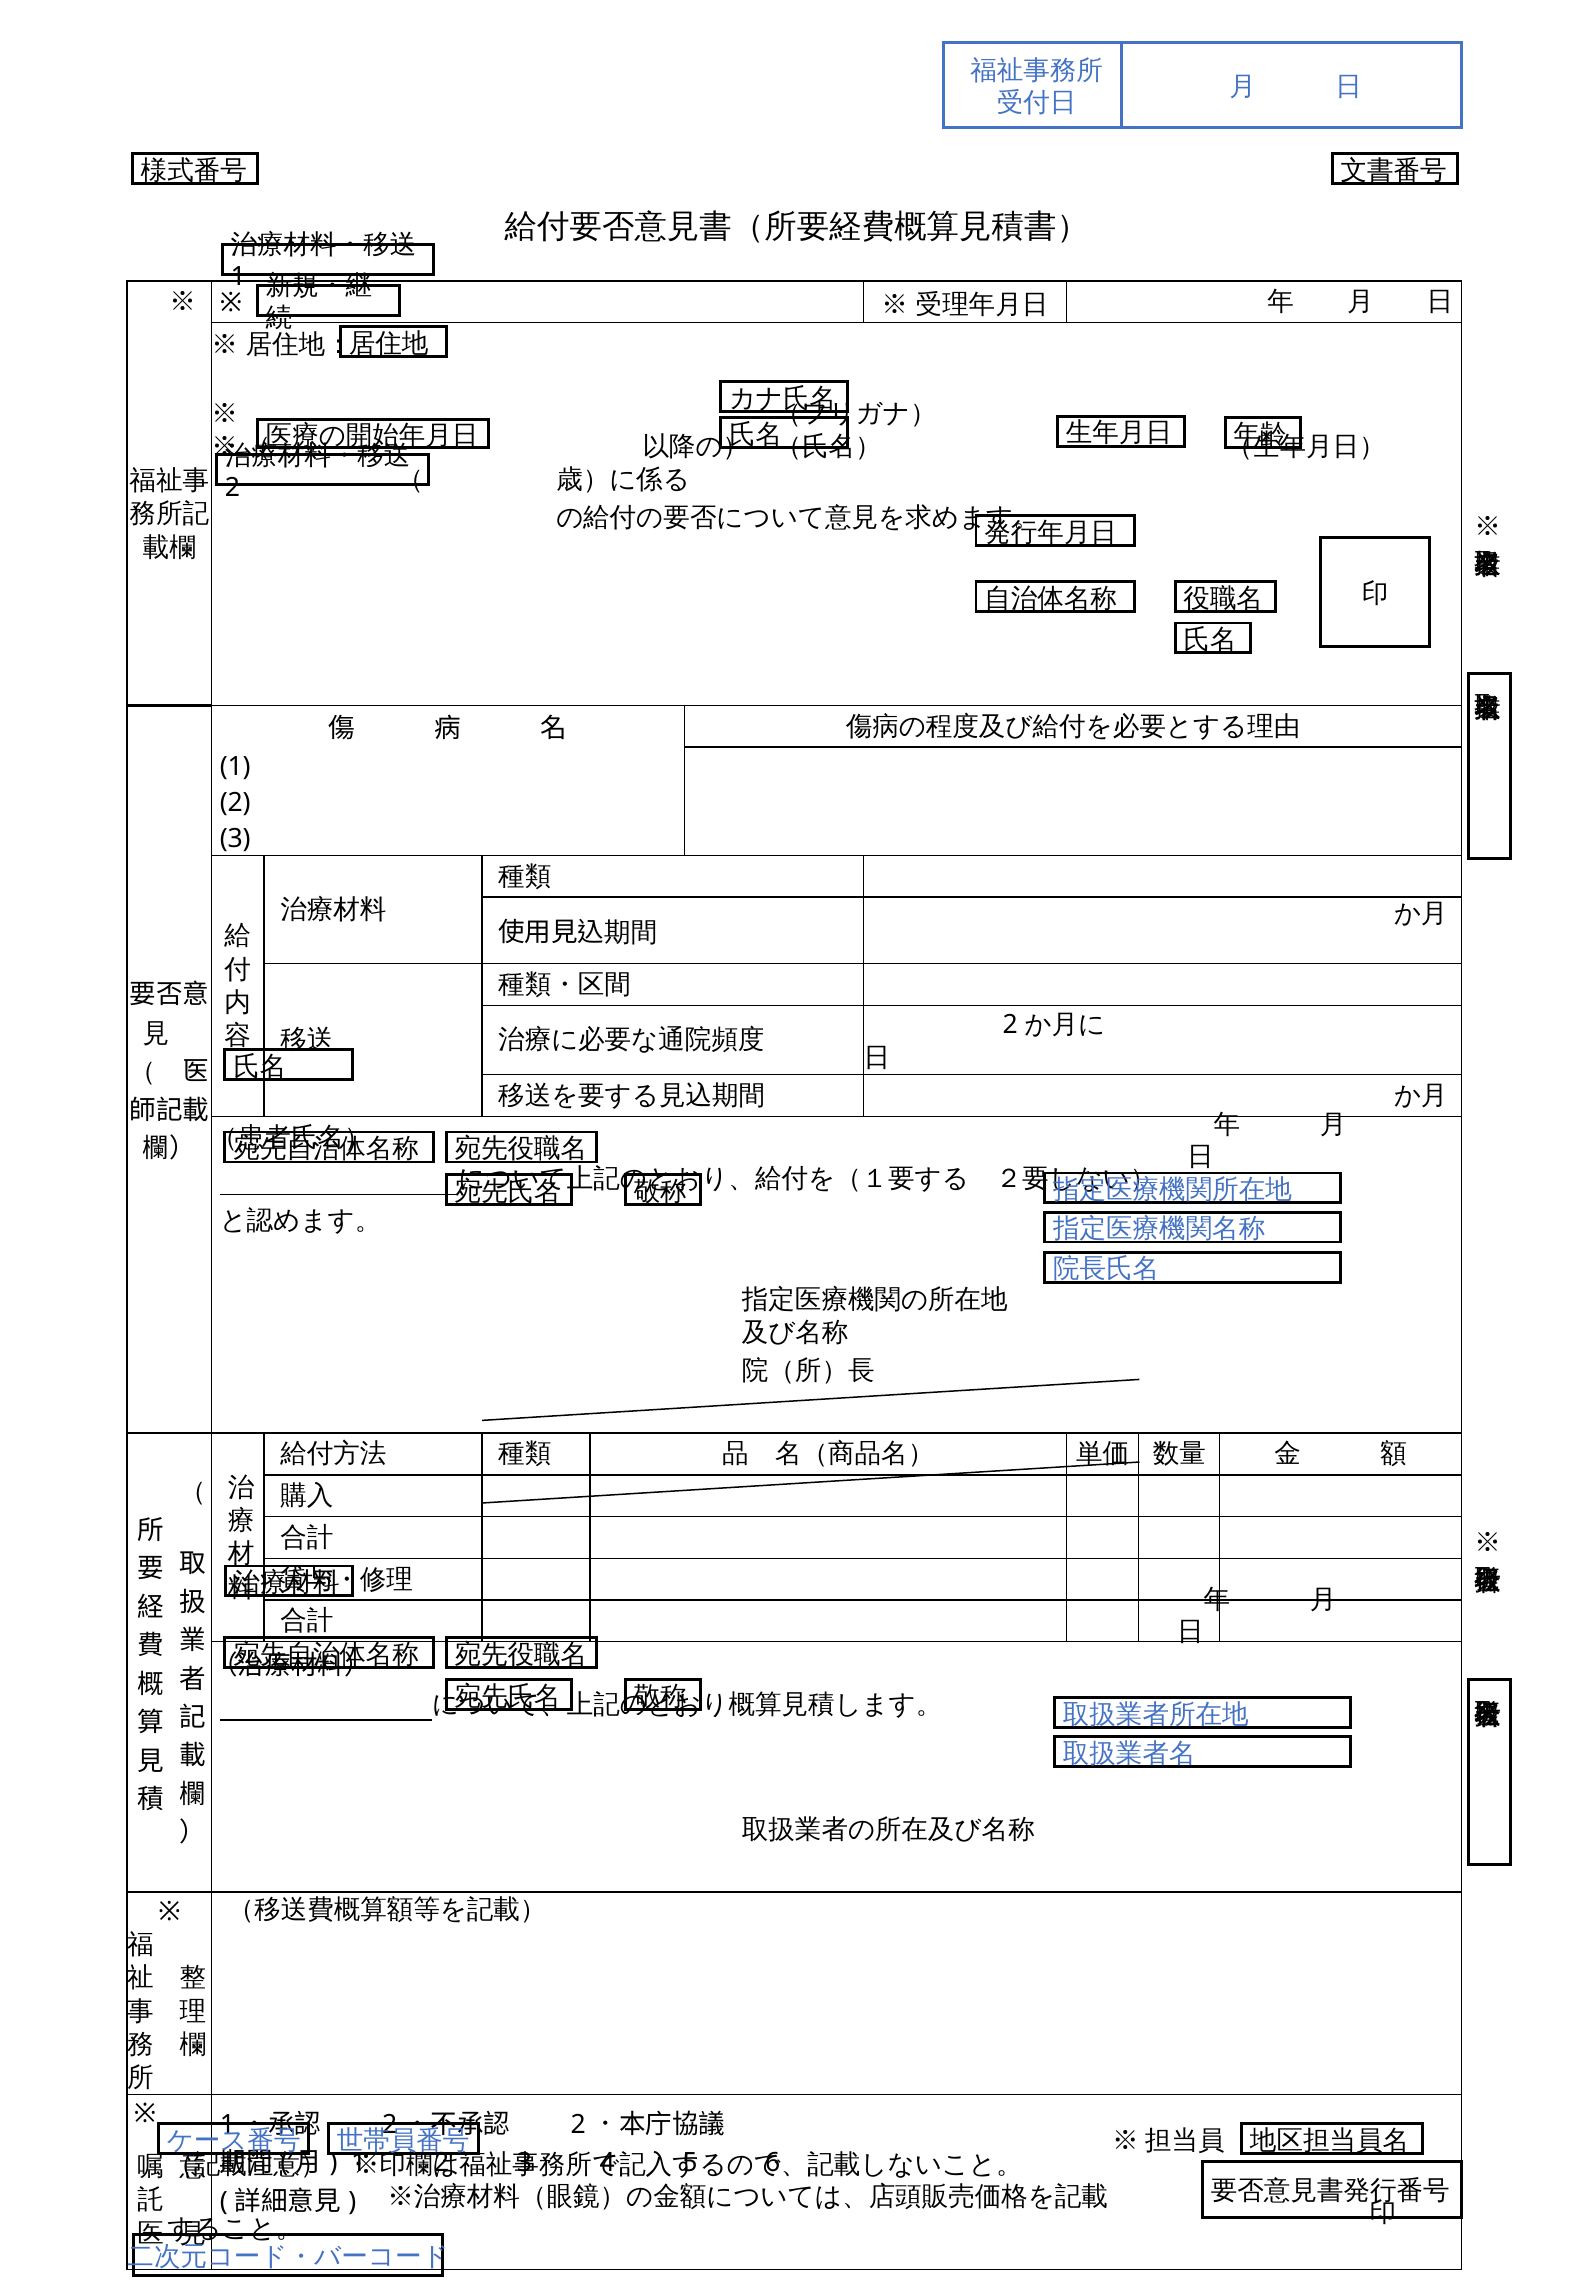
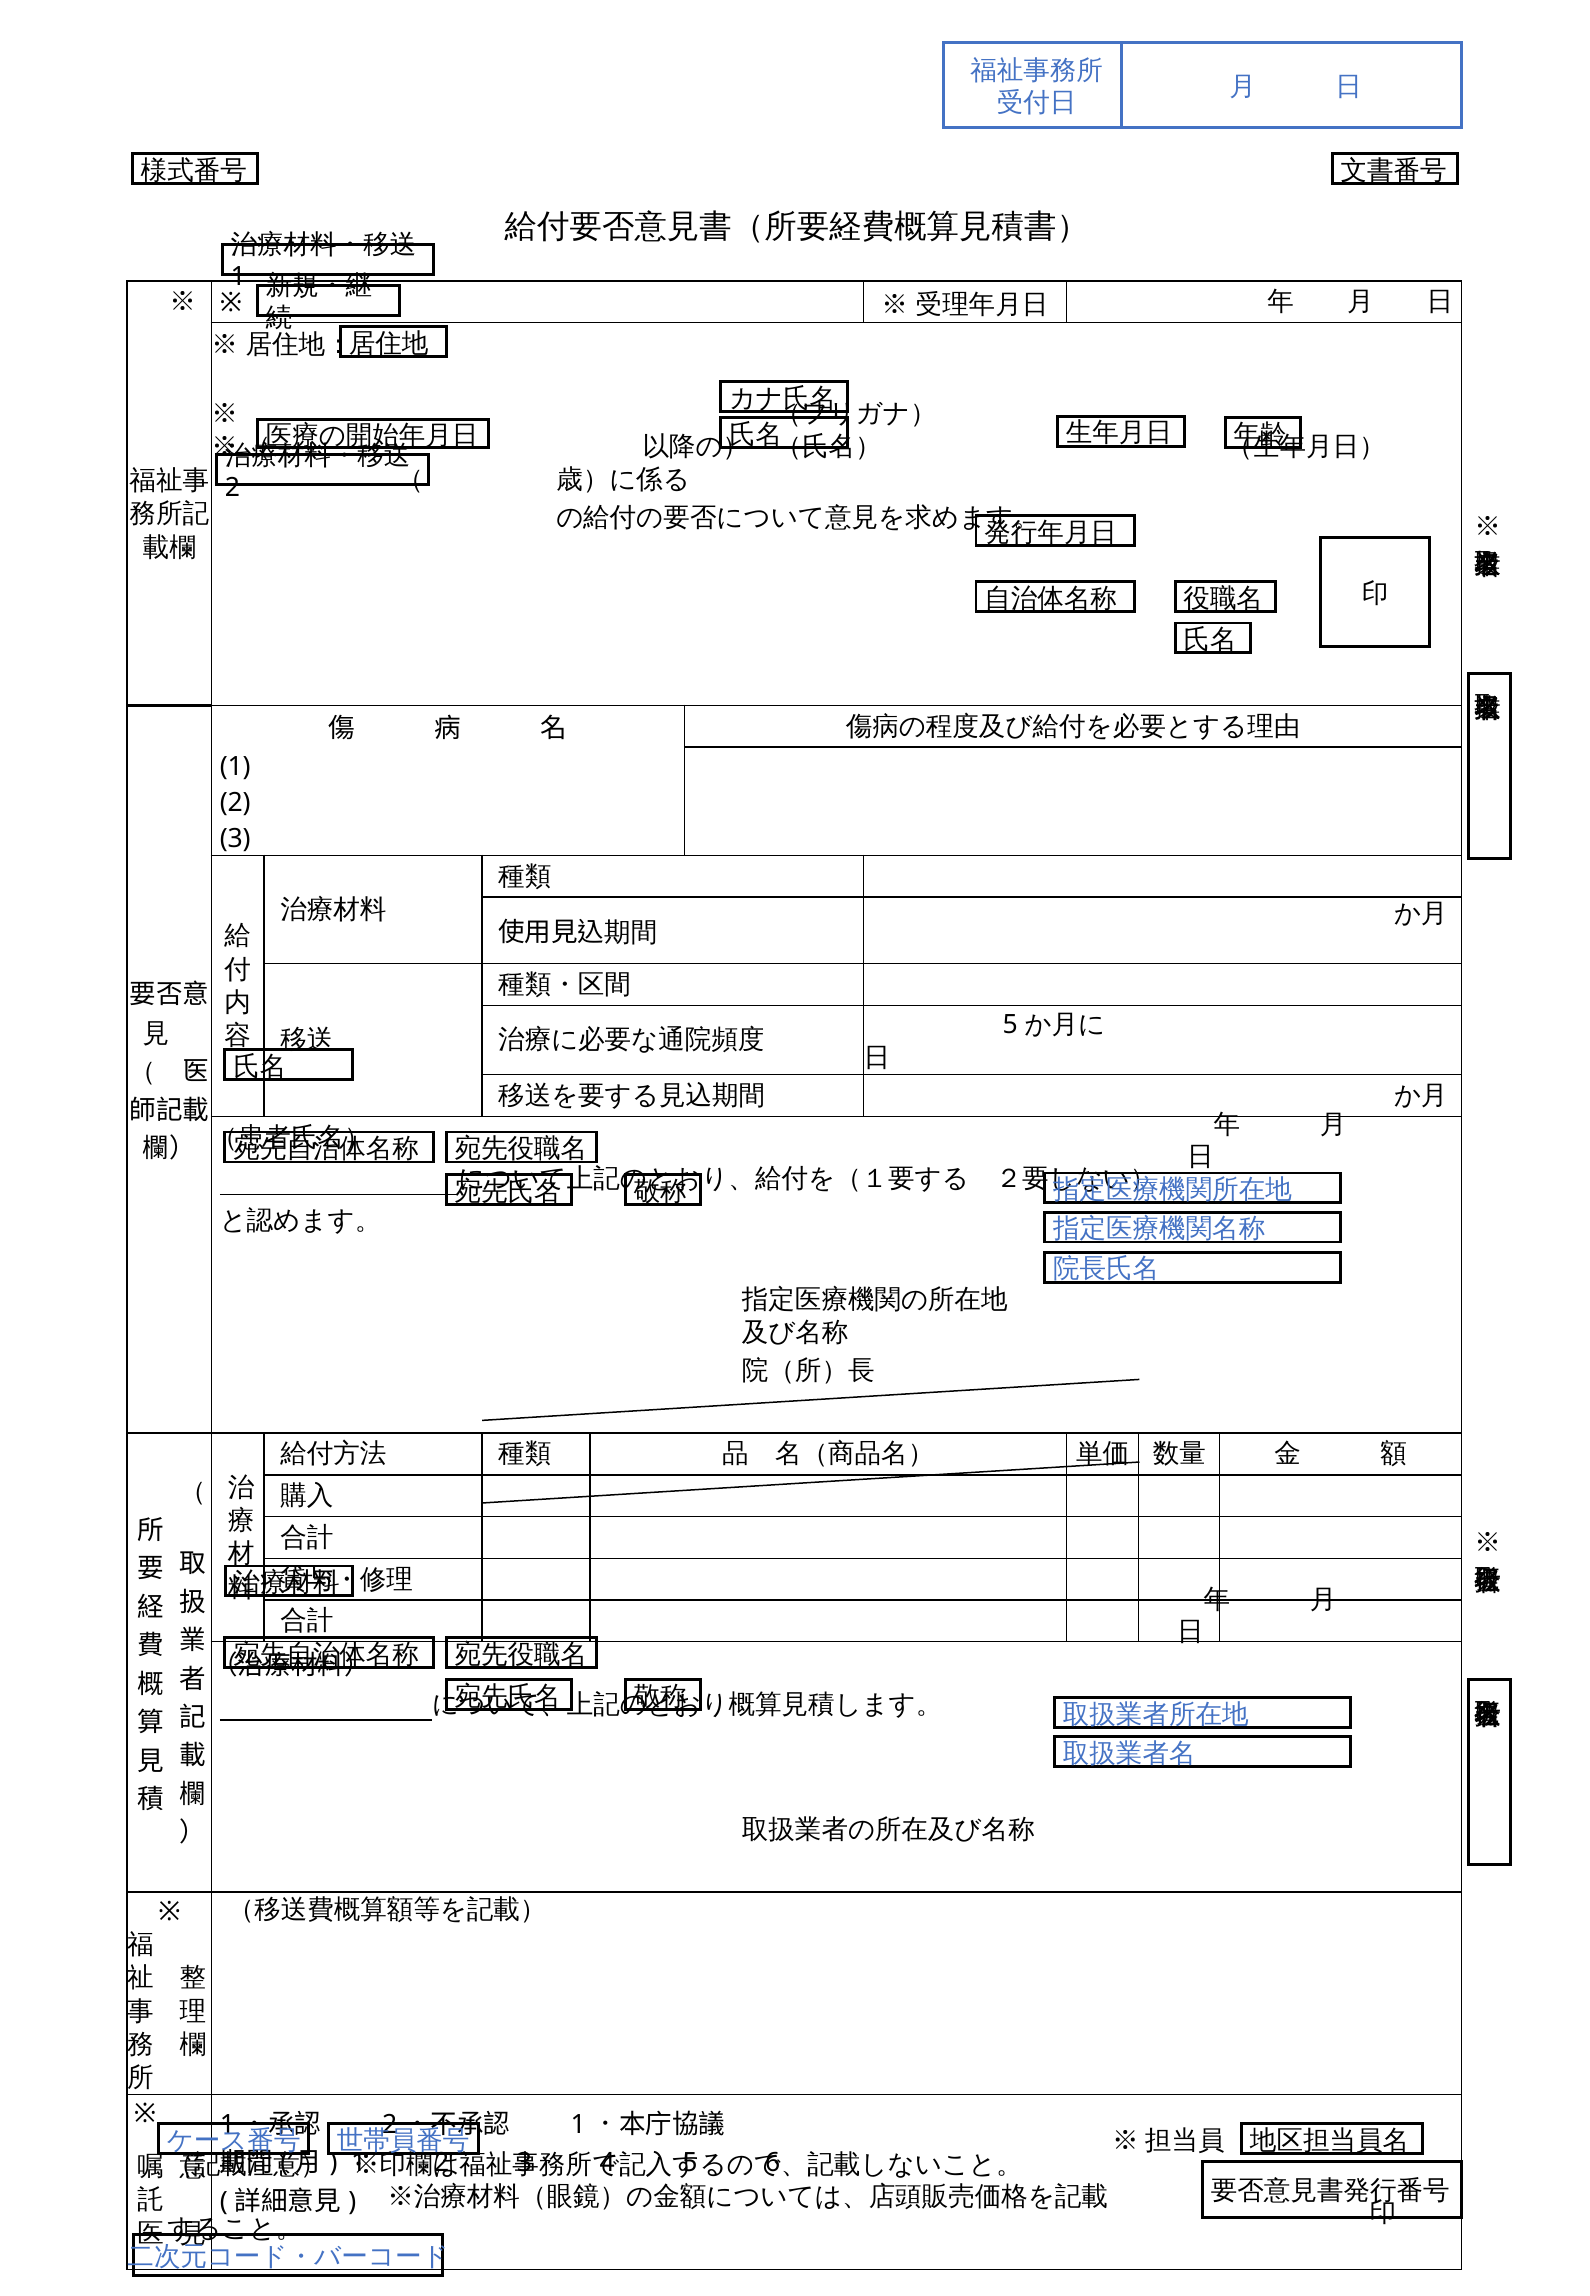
2: 2 -> 5 (1010, 1025)
2: 2 -> 1 (578, 2125)
